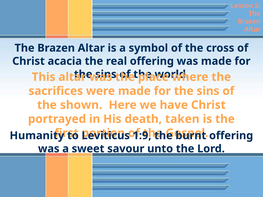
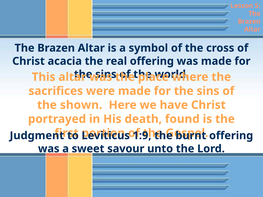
taken: taken -> found (182, 119)
Humanity: Humanity -> Judgment (37, 136)
